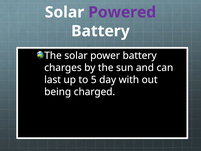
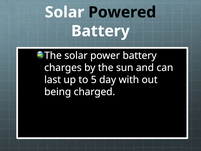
Powered colour: purple -> black (122, 12)
